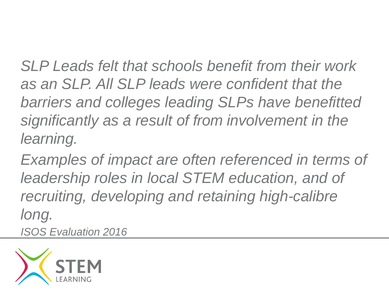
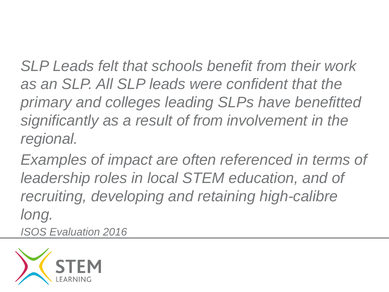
barriers: barriers -> primary (46, 102)
learning: learning -> regional (49, 139)
